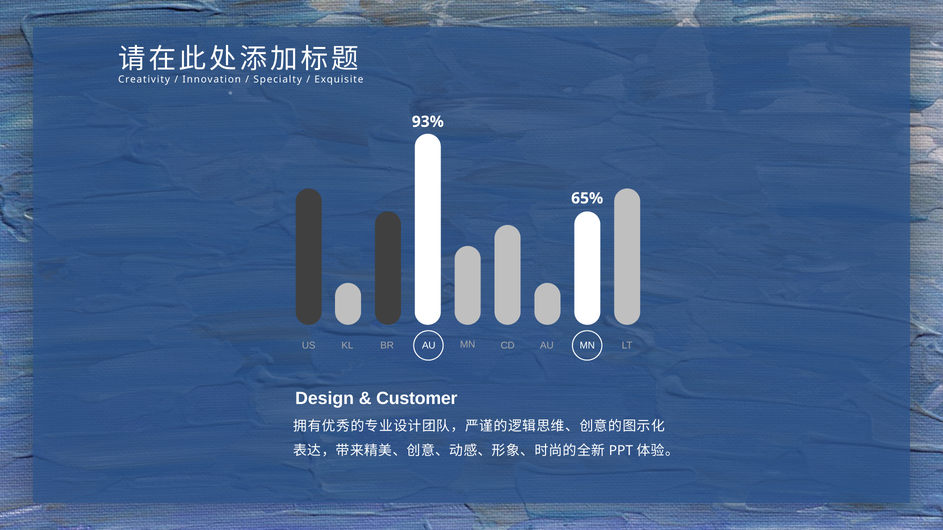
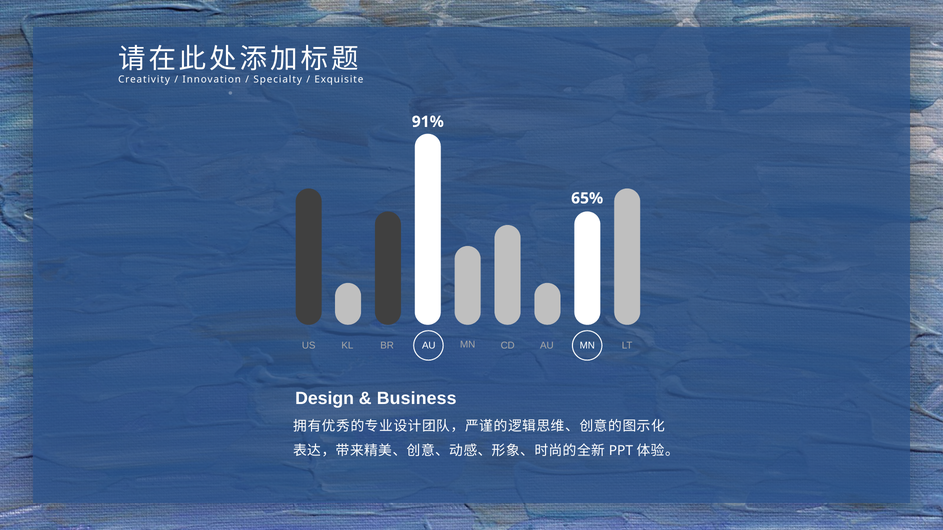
93%: 93% -> 91% (428, 122)
Customer: Customer -> Business (417, 399)
